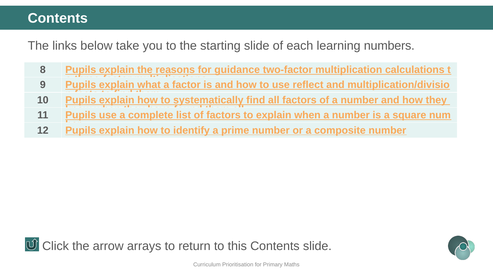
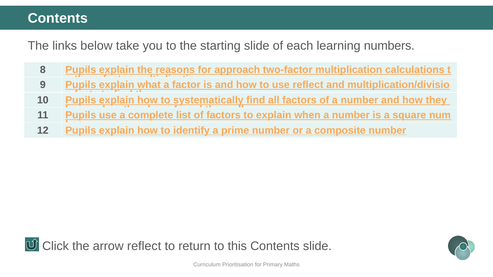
guidance: guidance -> approach (237, 70)
arrow arrays: arrays -> reflect (144, 246)
